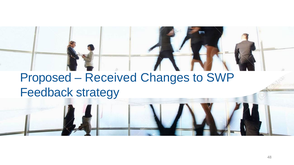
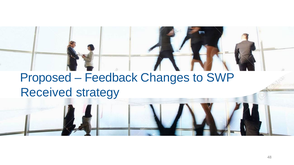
Received: Received -> Feedback (111, 78)
Feedback: Feedback -> Received (46, 93)
